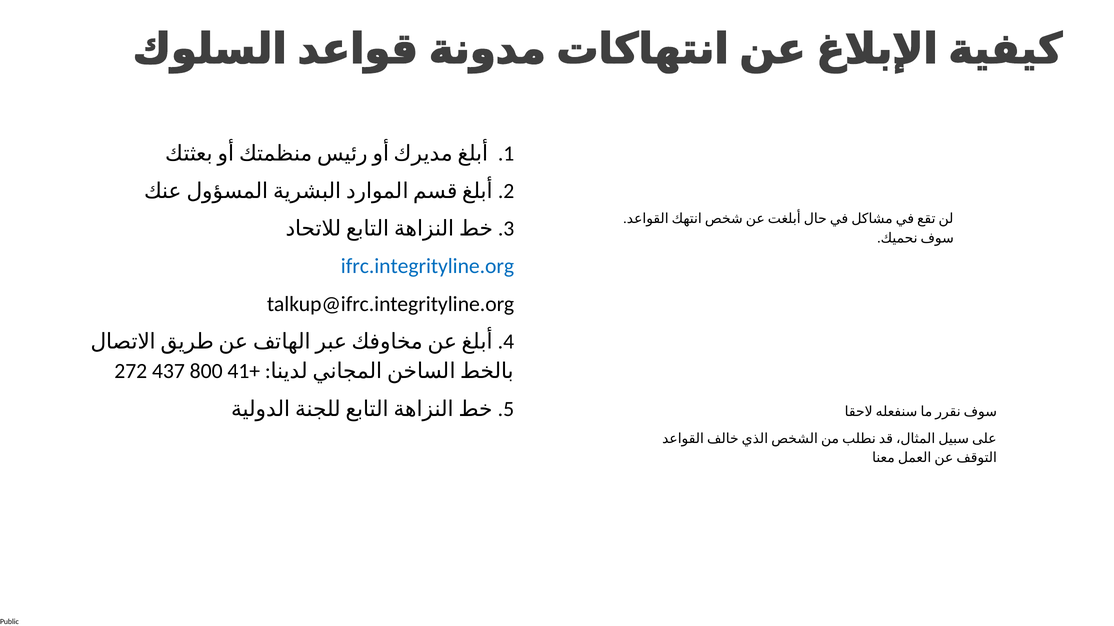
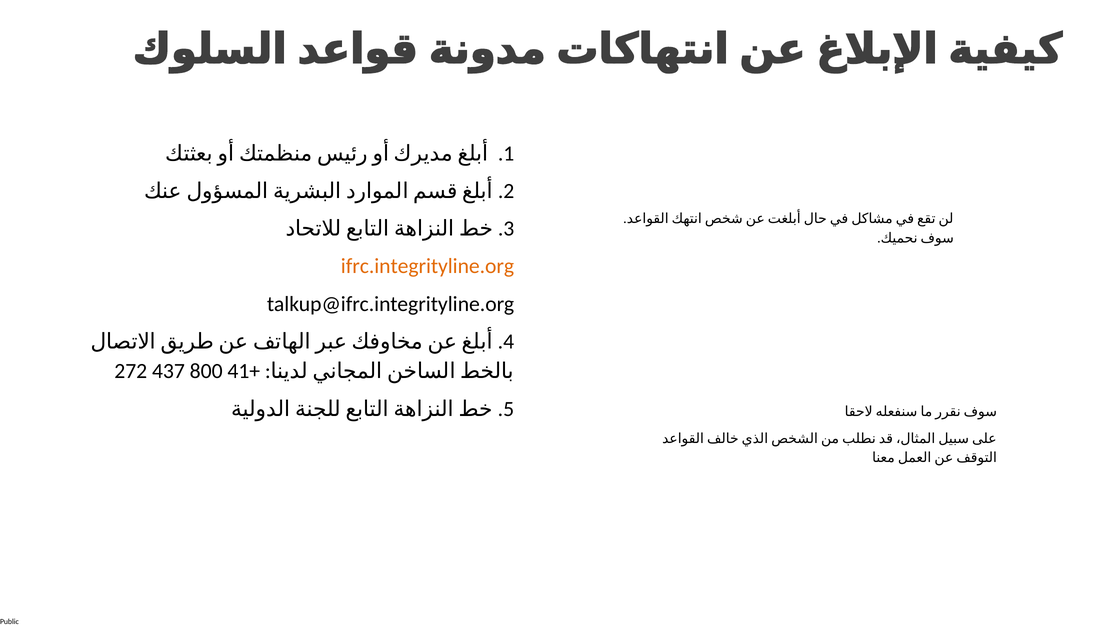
ifrc.integrityline.org colour: blue -> orange (427, 267)
